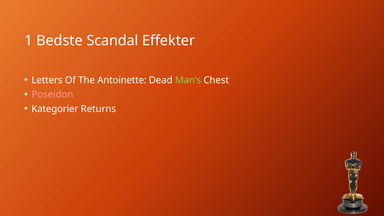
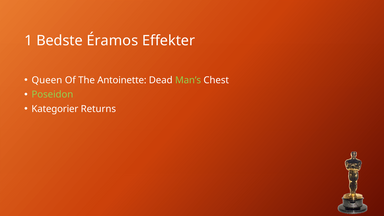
Scandal: Scandal -> Éramos (112, 41)
Letters: Letters -> Queen (47, 80)
Poseidon colour: pink -> light green (52, 95)
